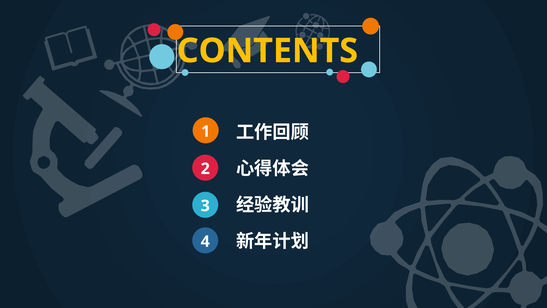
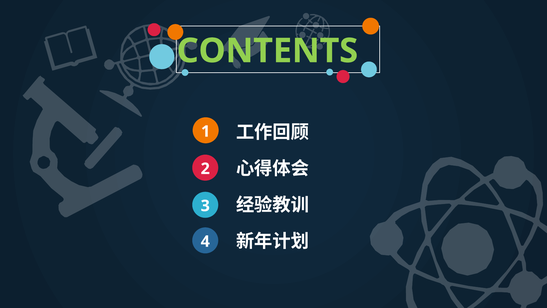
CONTENTS colour: yellow -> light green (267, 51)
